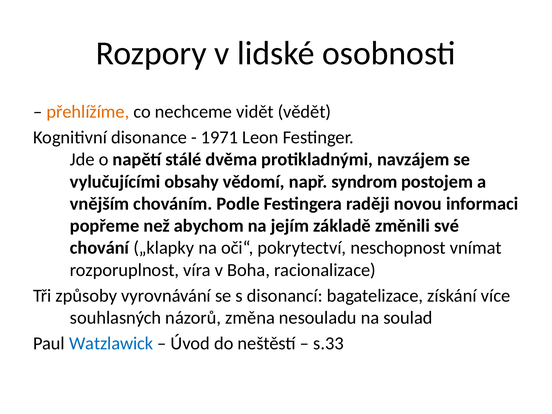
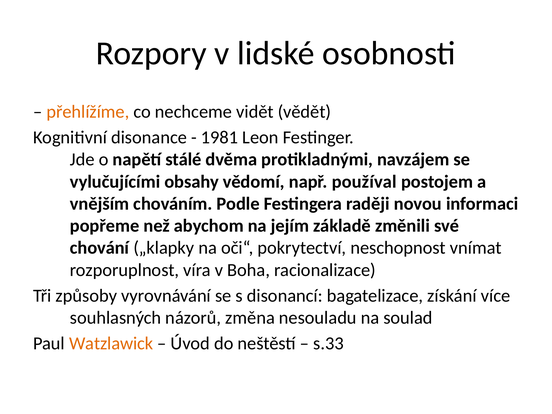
1971: 1971 -> 1981 (220, 137)
syndrom: syndrom -> používal (364, 182)
Watzlawick colour: blue -> orange (111, 344)
